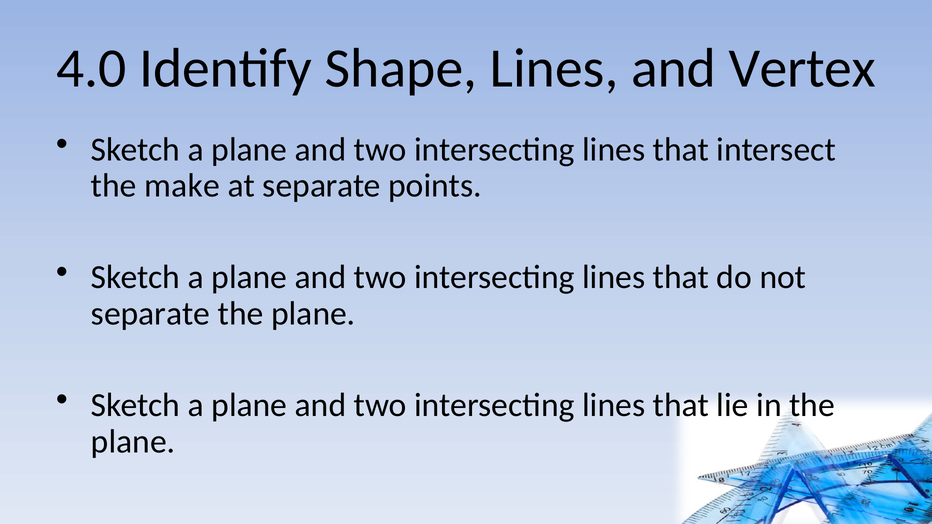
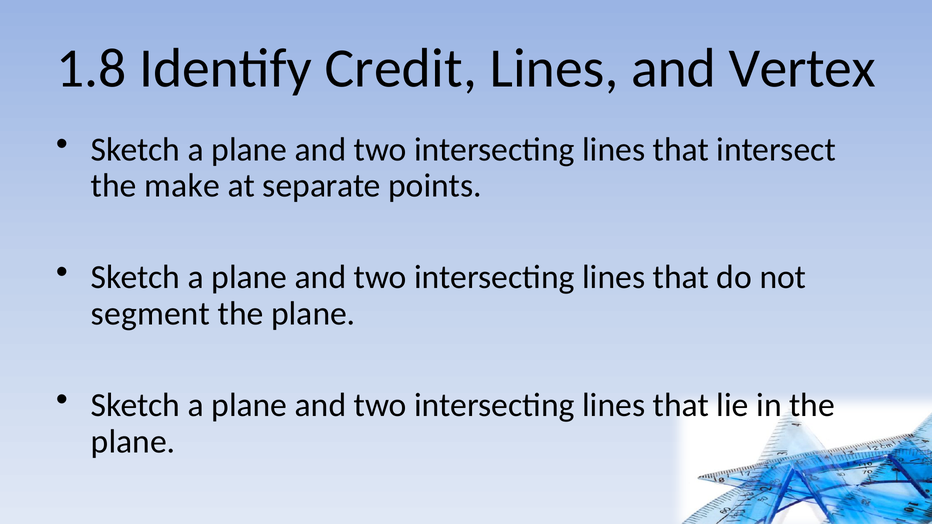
4.0: 4.0 -> 1.8 (91, 69)
Shape: Shape -> Credit (401, 69)
separate: separate -> segment (150, 314)
